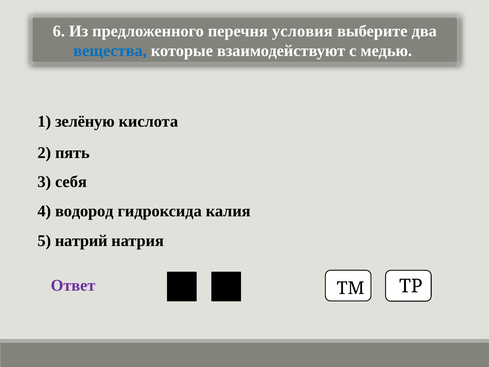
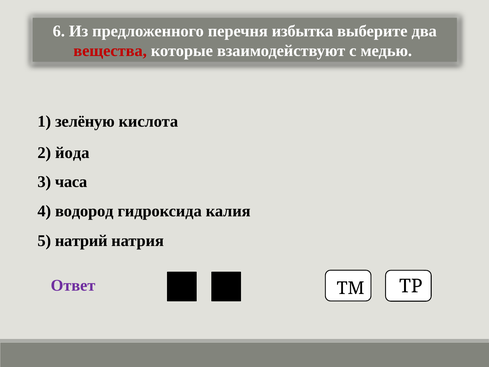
условия: условия -> избытка (303, 31)
вещества colour: blue -> red (110, 51)
пять: пять -> йода (72, 153)
себя: себя -> часа (71, 182)
